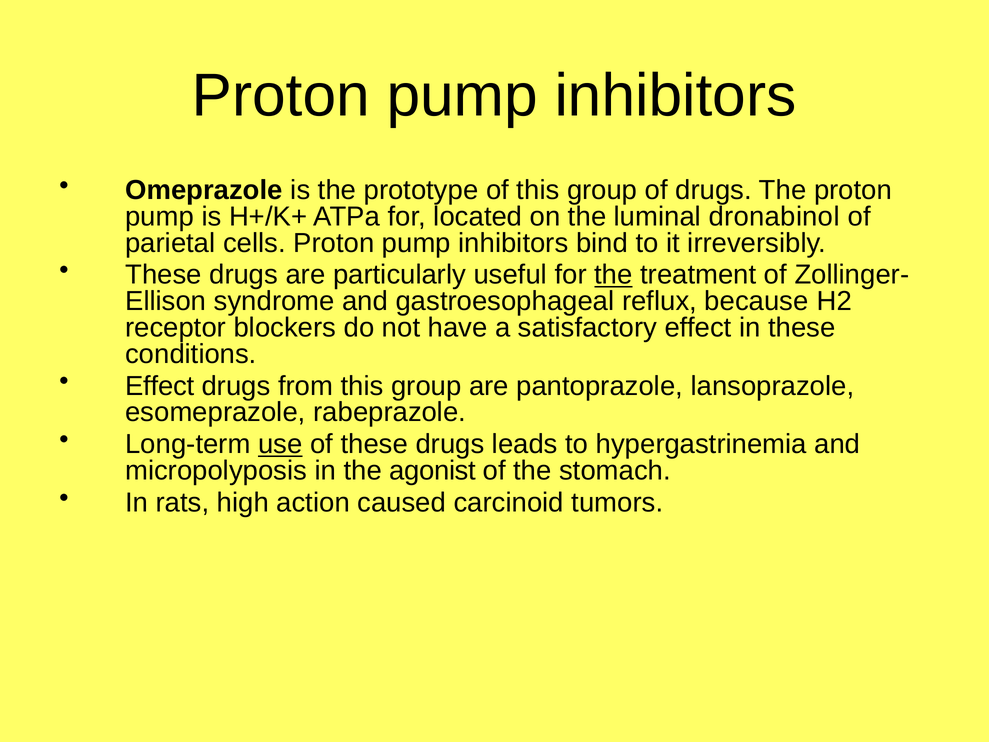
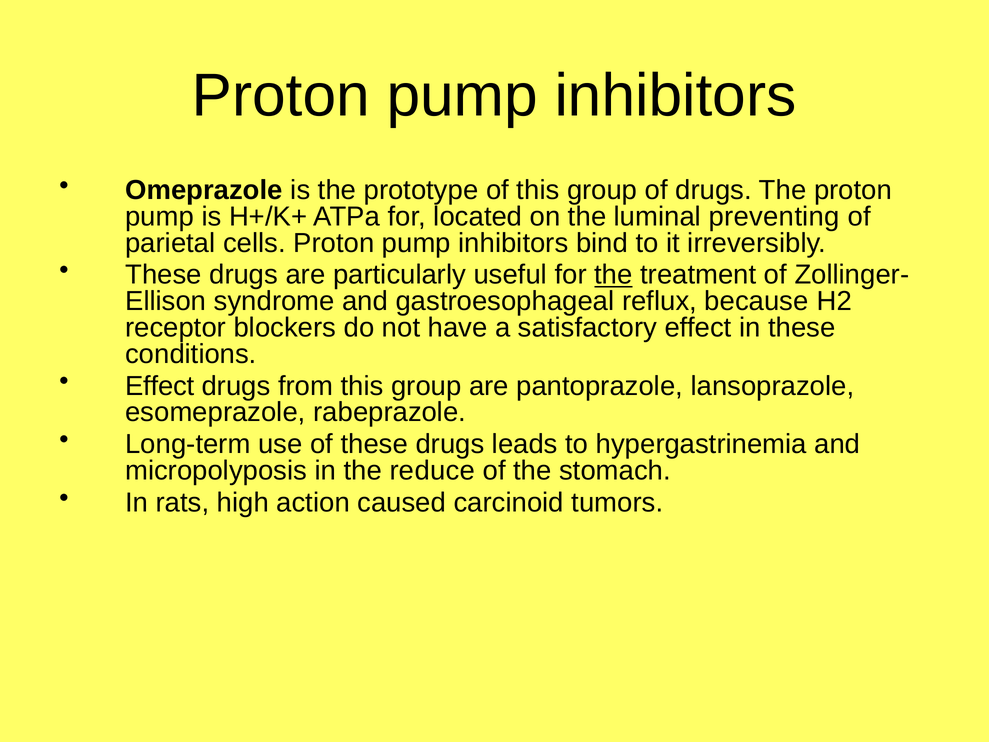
dronabinol: dronabinol -> preventing (774, 216)
use underline: present -> none (280, 444)
agonist: agonist -> reduce (432, 471)
